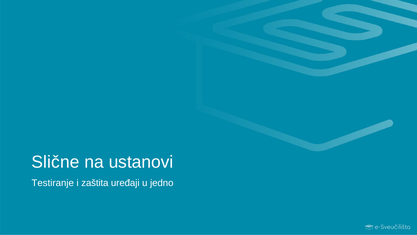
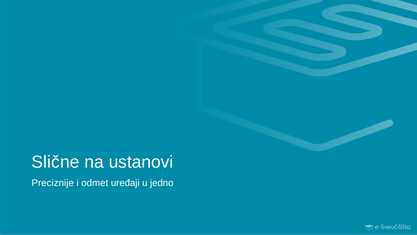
Testiranje: Testiranje -> Preciznije (53, 183)
zaštita: zaštita -> odmet (95, 183)
